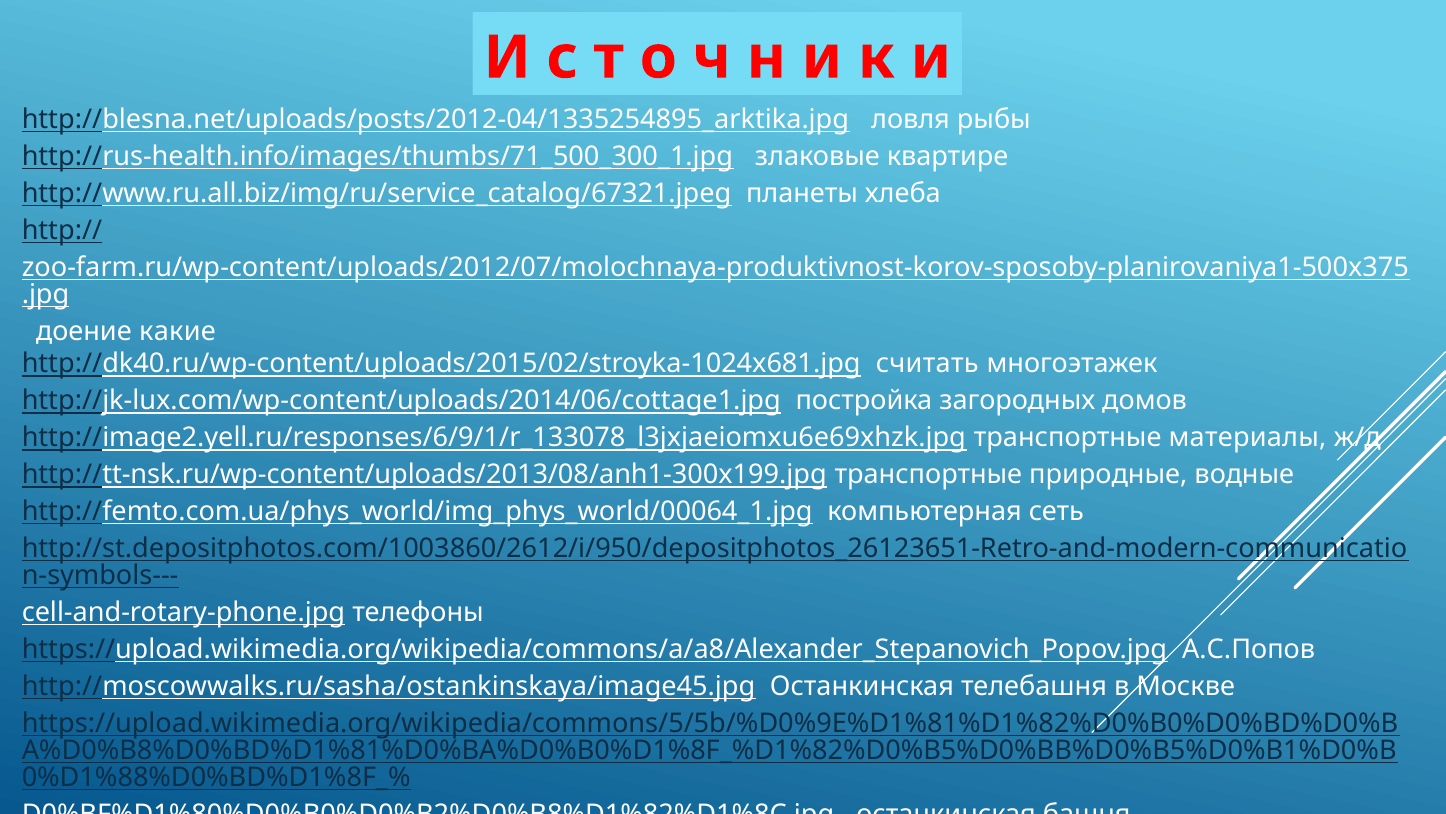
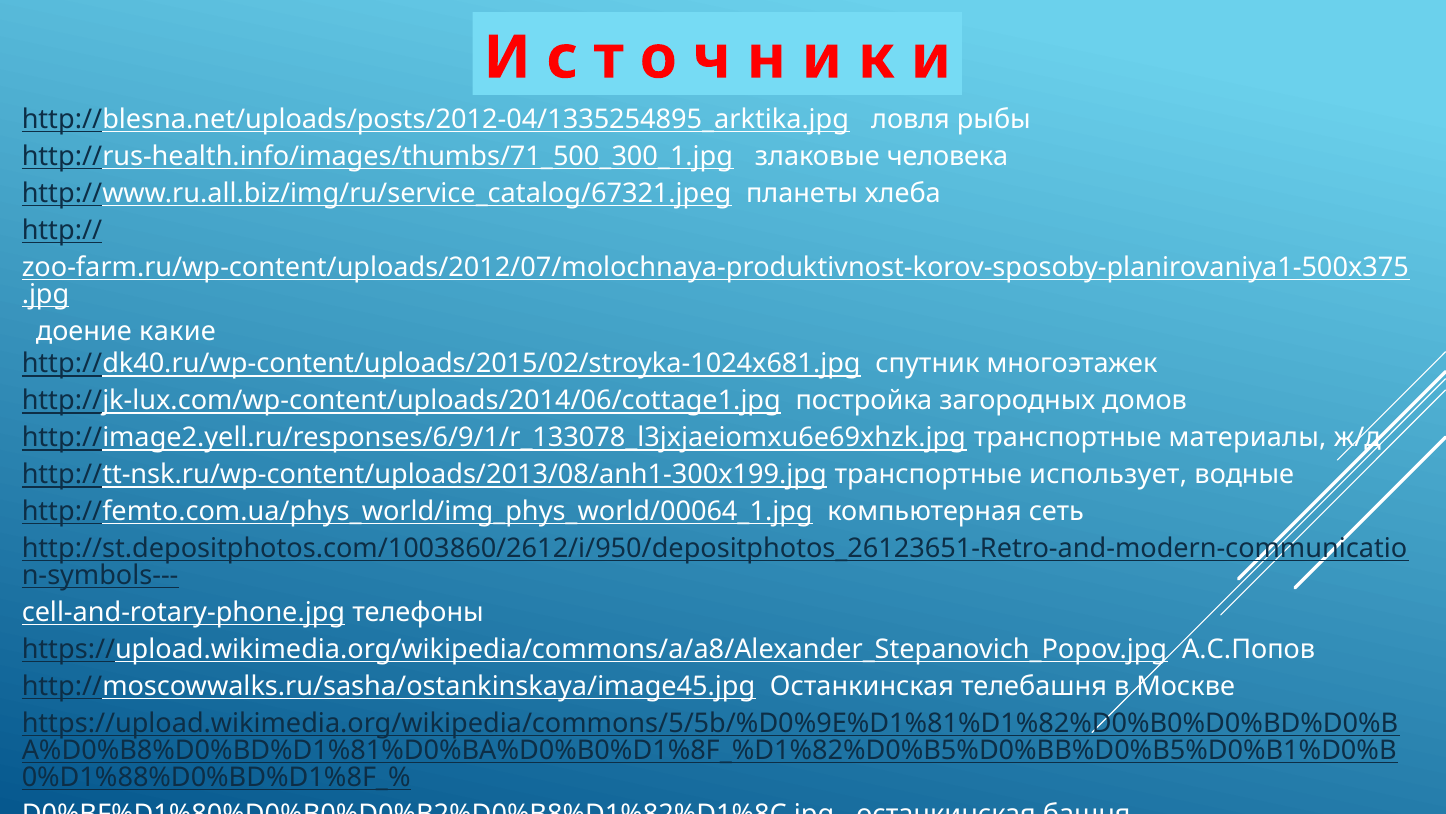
квартире: квартире -> человека (948, 156)
считать: считать -> спутник (927, 363)
природные: природные -> использует (1108, 474)
